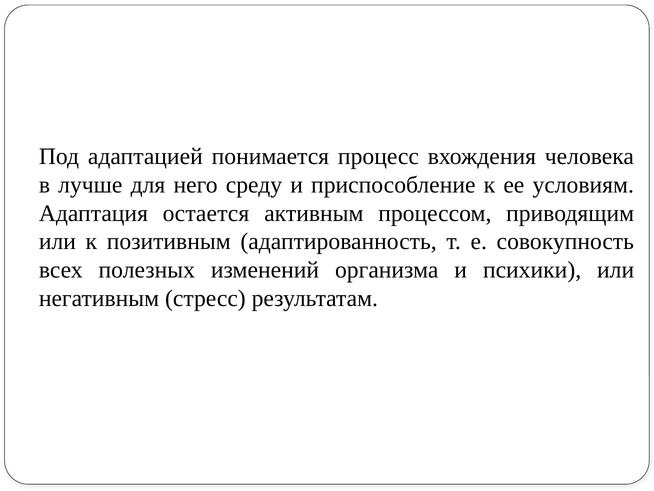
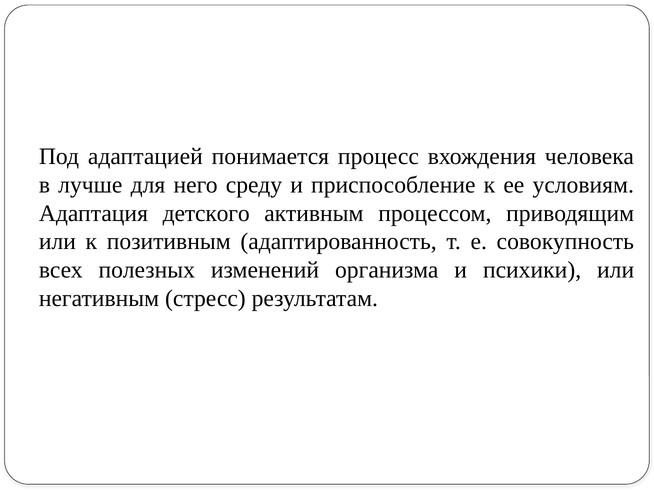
остается: остается -> детского (206, 213)
